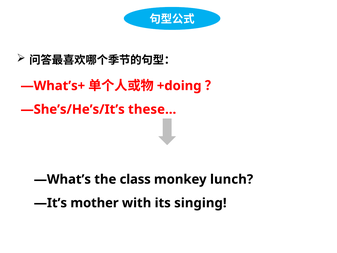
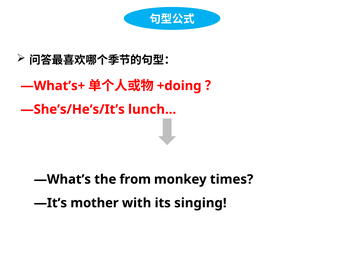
these…: these… -> lunch… (152, 109)
class: class -> from (135, 179)
lunch: lunch -> times (232, 179)
